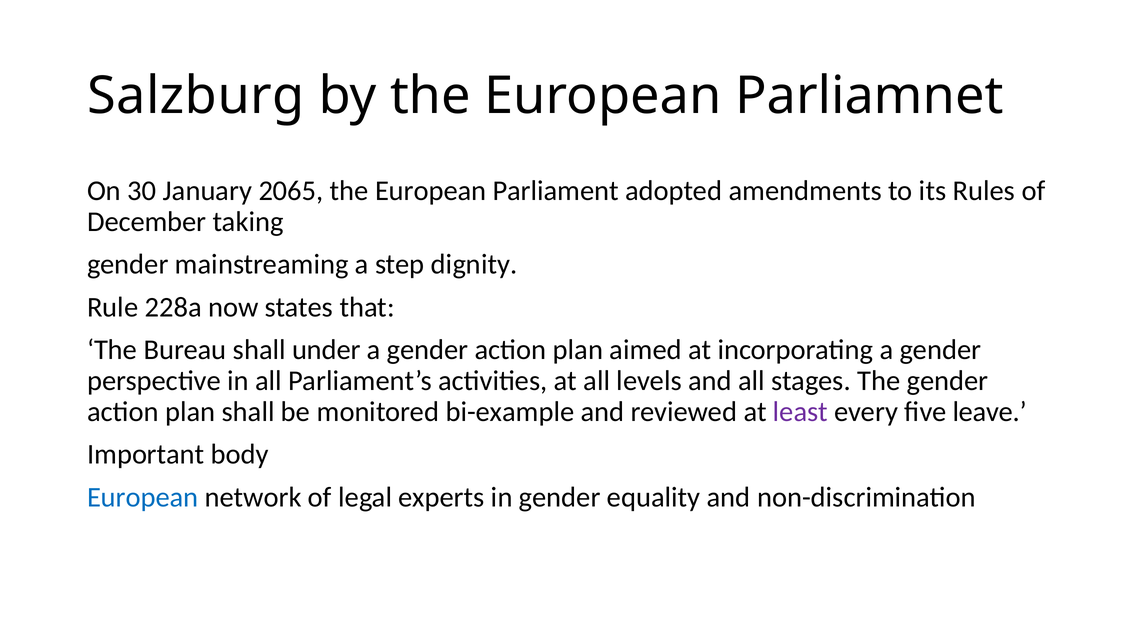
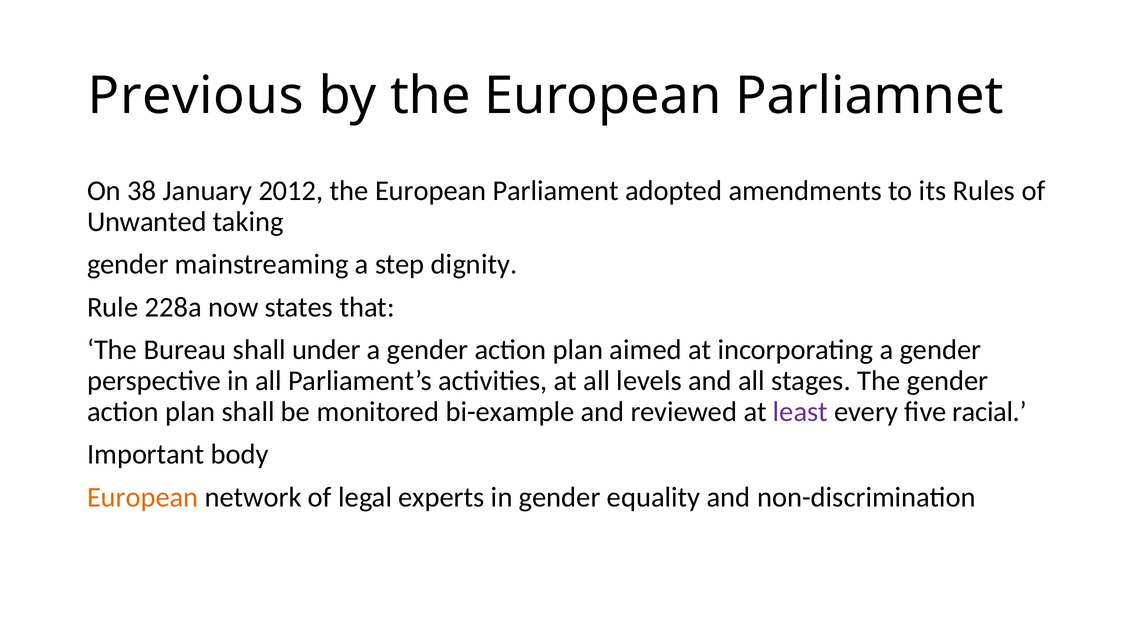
Salzburg: Salzburg -> Previous (196, 96)
30: 30 -> 38 (142, 191)
2065: 2065 -> 2012 (291, 191)
December: December -> Unwanted (147, 221)
leave: leave -> racial (990, 411)
European colour: blue -> orange (143, 497)
